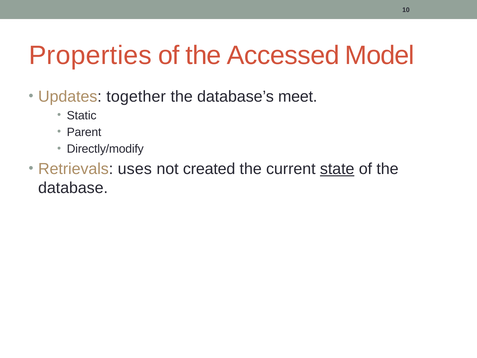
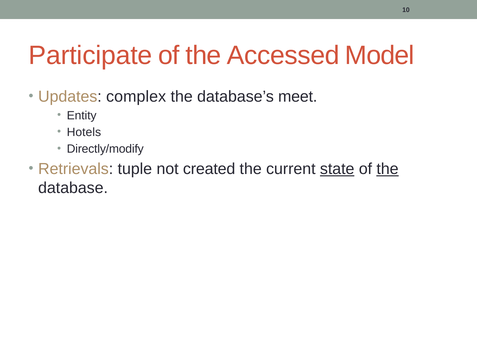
Properties: Properties -> Participate (90, 56)
together: together -> complex (136, 97)
Static: Static -> Entity (82, 115)
Parent: Parent -> Hotels (84, 132)
uses: uses -> tuple (135, 169)
the underline: none -> present (388, 169)
